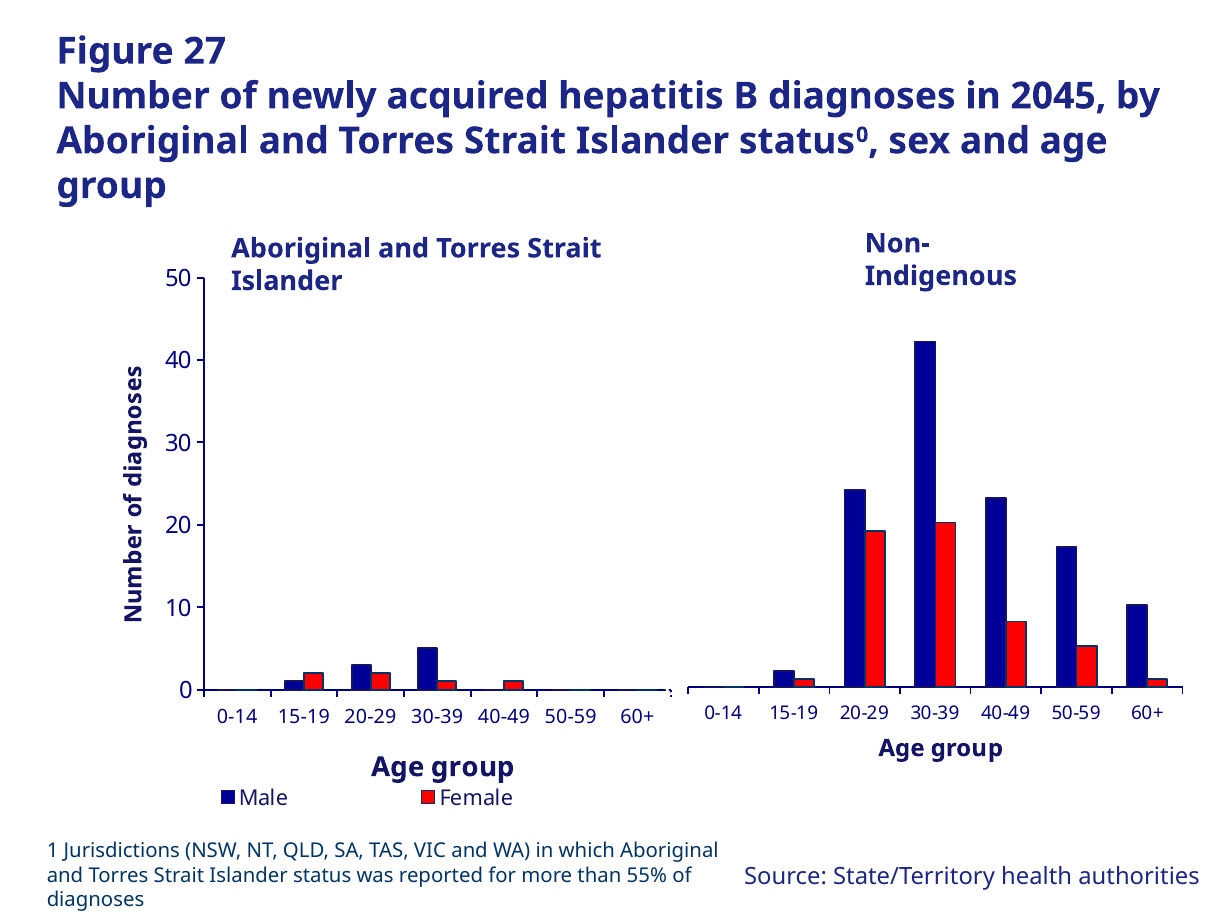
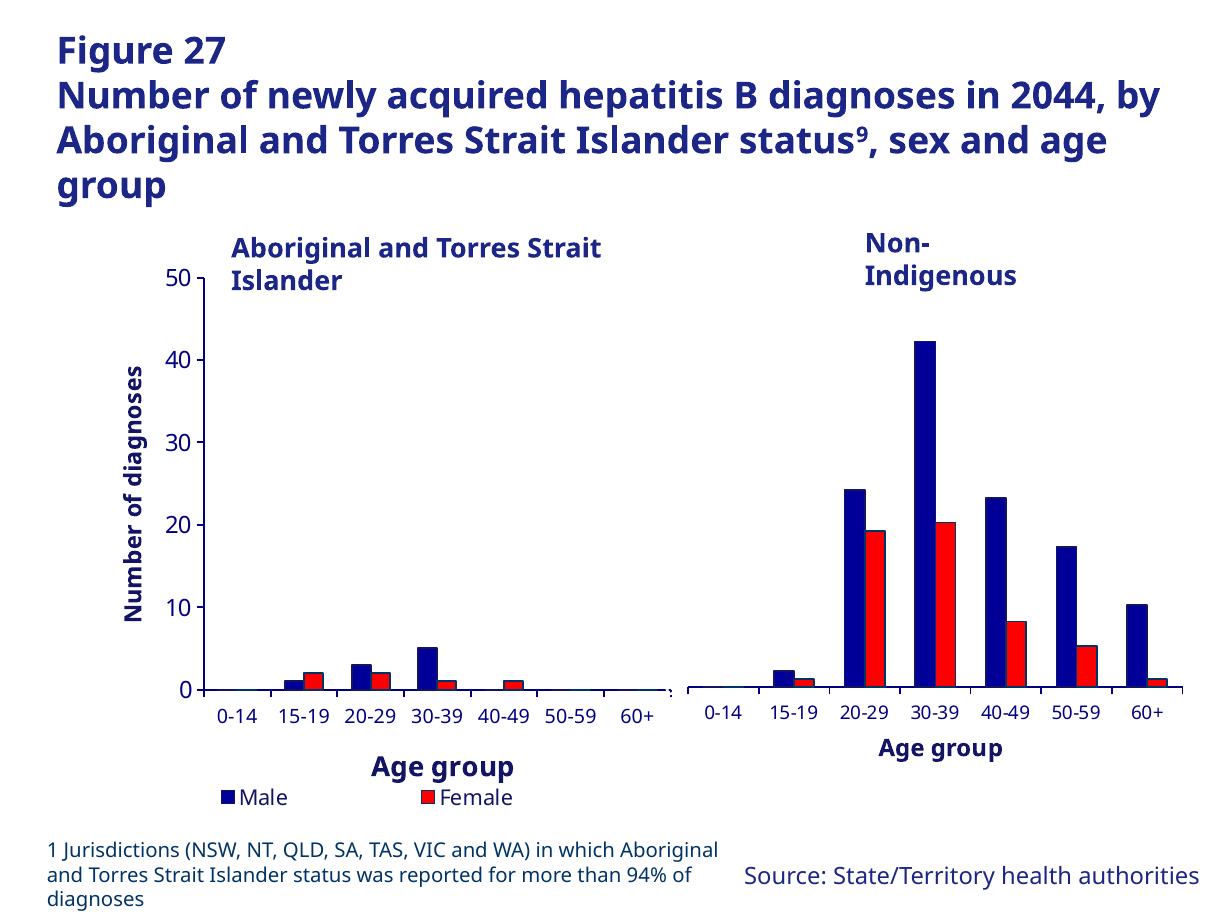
2045: 2045 -> 2044 (1058, 96)
status 0: 0 -> 9 (862, 135)
55%: 55% -> 94% (647, 876)
